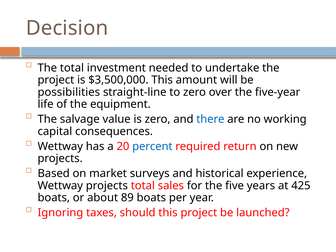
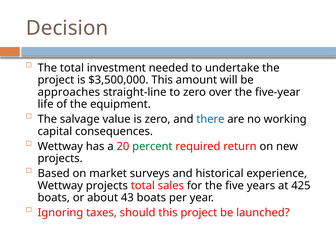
possibilities: possibilities -> approaches (69, 92)
percent colour: blue -> green (152, 146)
89: 89 -> 43 (127, 198)
